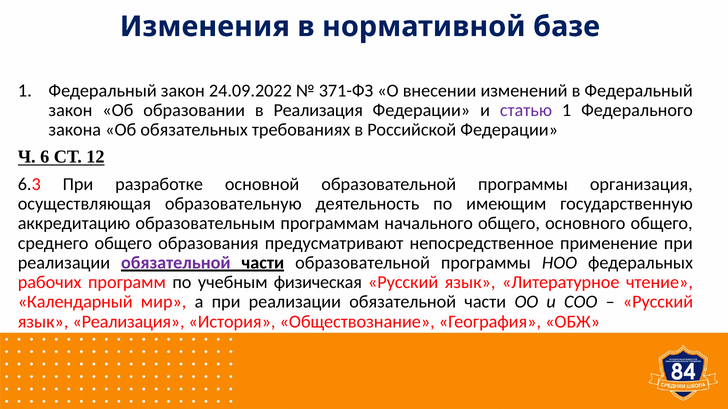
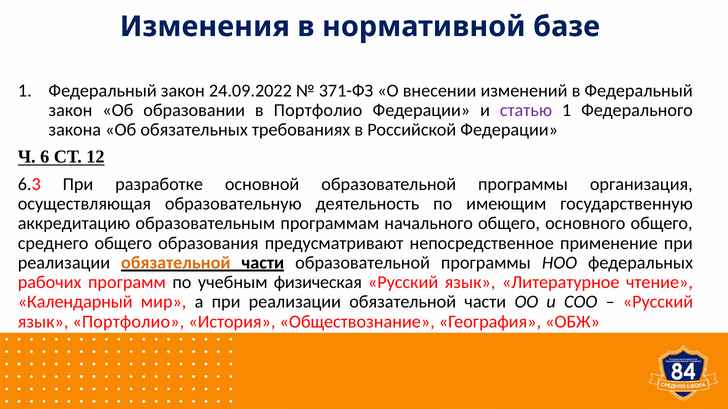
в Реализация: Реализация -> Портфолио (318, 110)
обязательной colour: purple -> orange (176, 263)
язык Реализация: Реализация -> Портфолио (128, 322)
